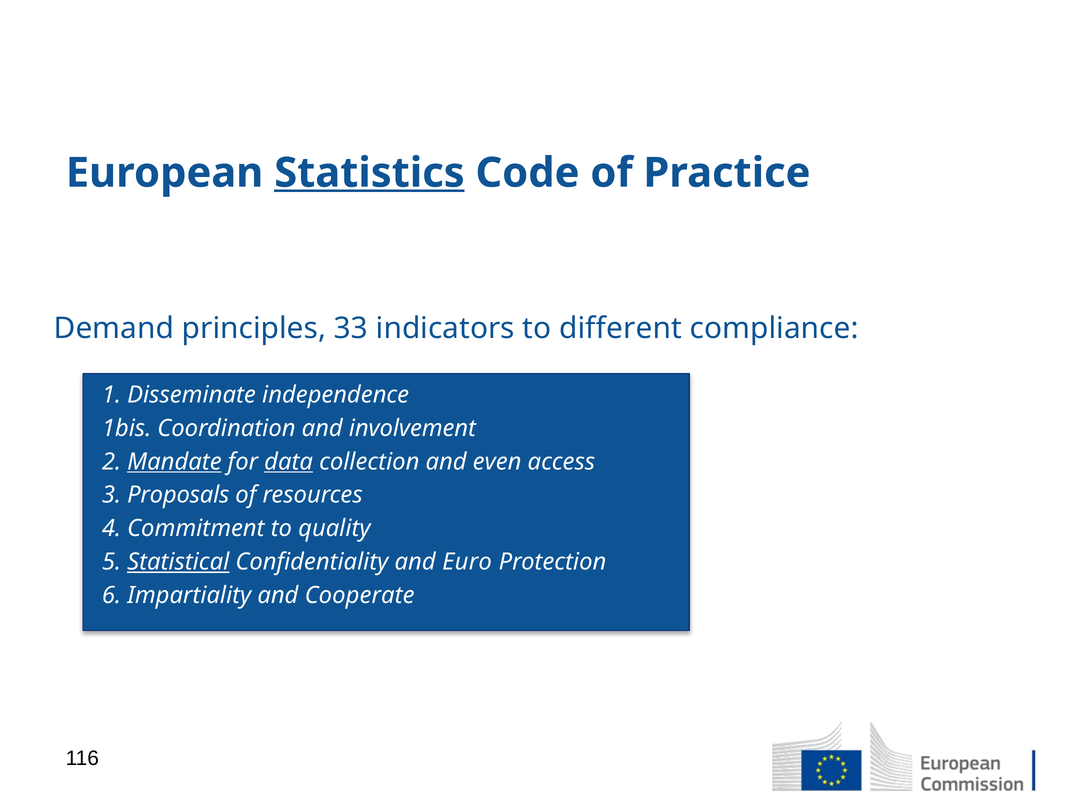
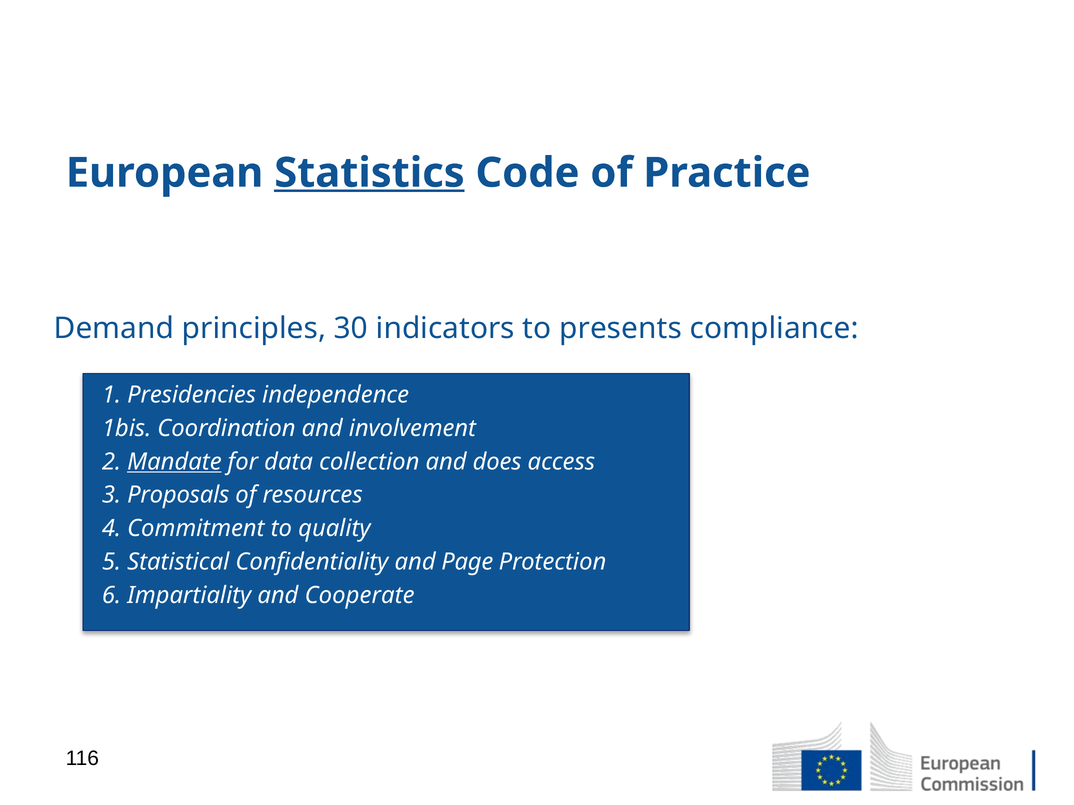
33: 33 -> 30 (351, 329)
different: different -> presents (621, 329)
Disseminate: Disseminate -> Presidencies (192, 395)
data underline: present -> none (289, 462)
even: even -> does (497, 462)
Statistical underline: present -> none (178, 562)
Euro: Euro -> Page (467, 562)
